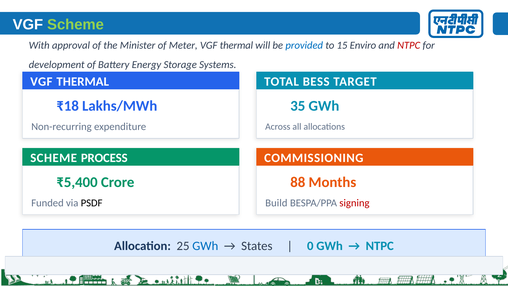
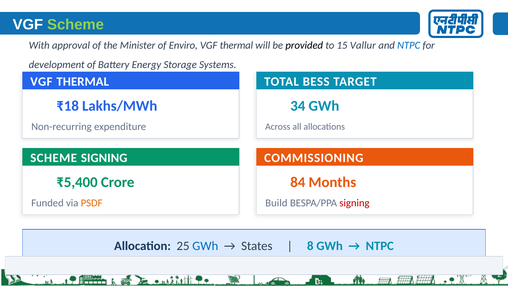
Meter: Meter -> Enviro (183, 45)
provided colour: blue -> black (304, 45)
Enviro: Enviro -> Vallur (363, 45)
NTPC colour: red -> blue (409, 45)
35: 35 -> 34 (298, 106)
SCHEME PROCESS: PROCESS -> SIGNING (104, 158)
88: 88 -> 84 (298, 182)
PSDF colour: black -> orange (92, 203)
0: 0 -> 8 (310, 246)
